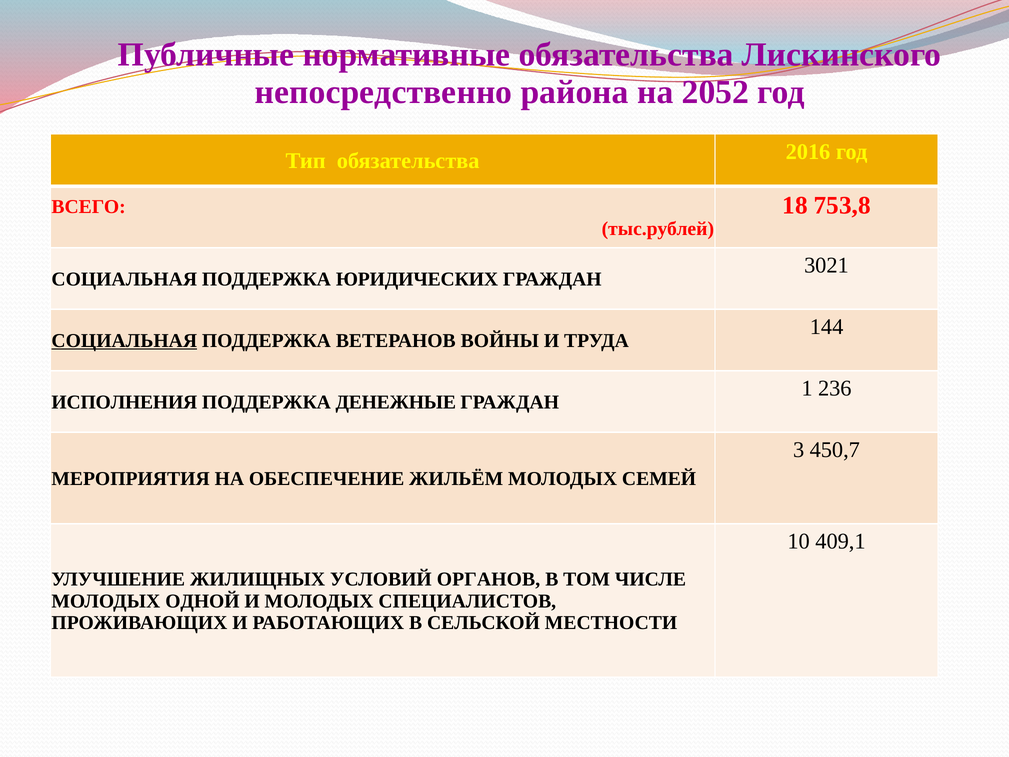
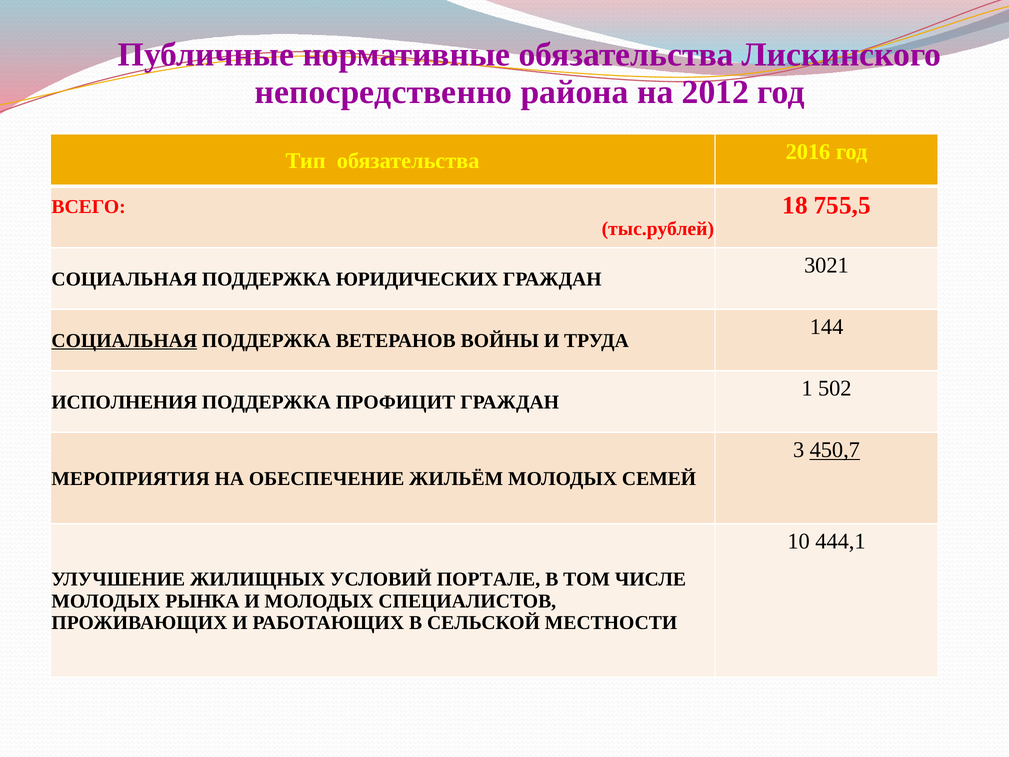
2052: 2052 -> 2012 (715, 92)
753,8: 753,8 -> 755,5 (842, 205)
236: 236 -> 502 (835, 388)
ДЕНЕЖНЫЕ: ДЕНЕЖНЫЕ -> ПРОФИЦИТ (396, 402)
450,7 underline: none -> present (835, 450)
409,1: 409,1 -> 444,1 (840, 541)
ОРГАНОВ: ОРГАНОВ -> ПОРТАЛЕ (489, 579)
ОДНОЙ: ОДНОЙ -> РЫНКА (202, 601)
